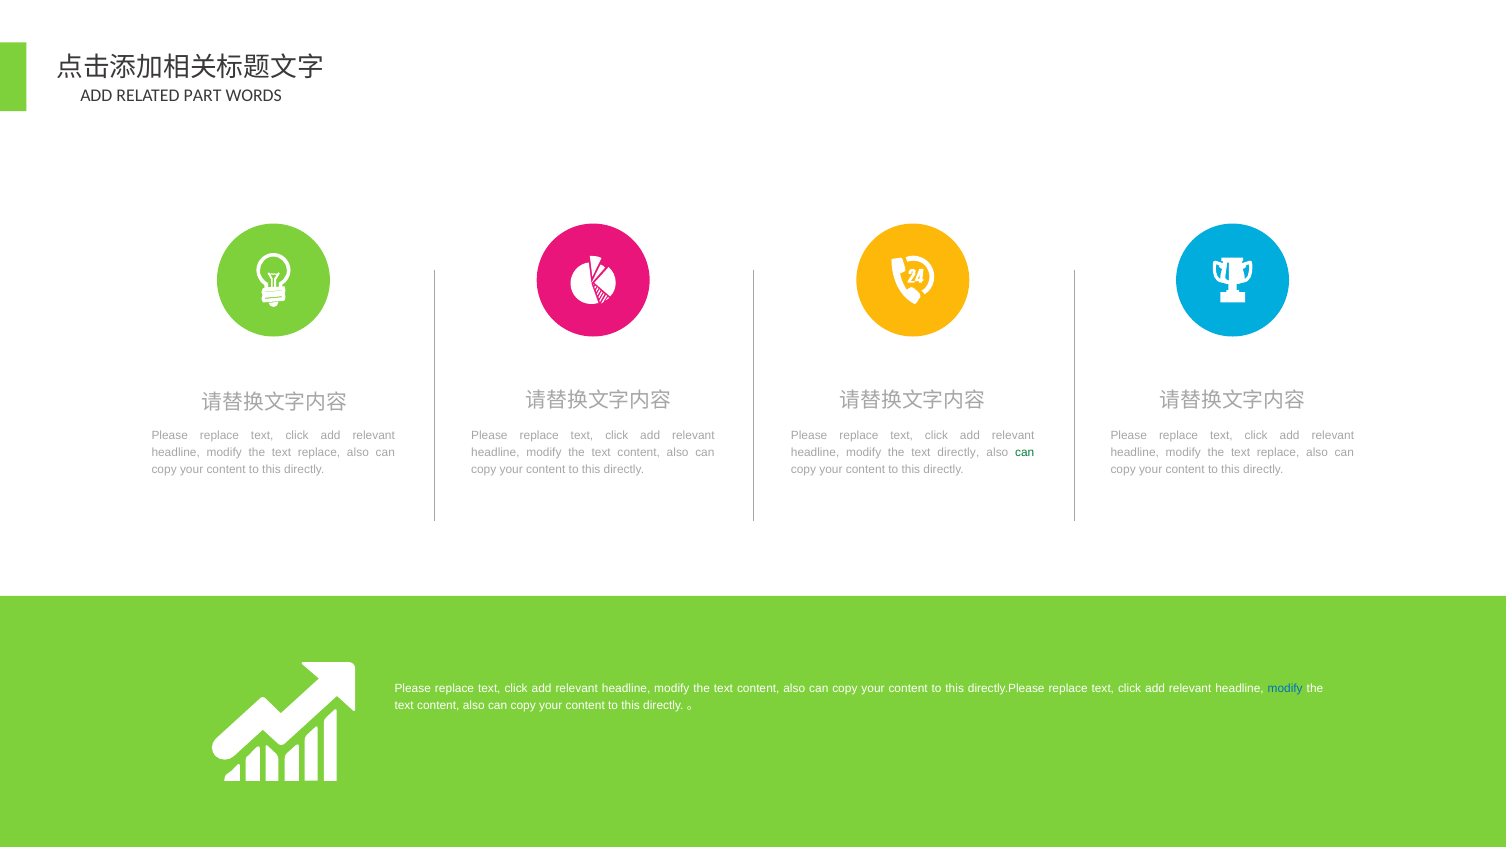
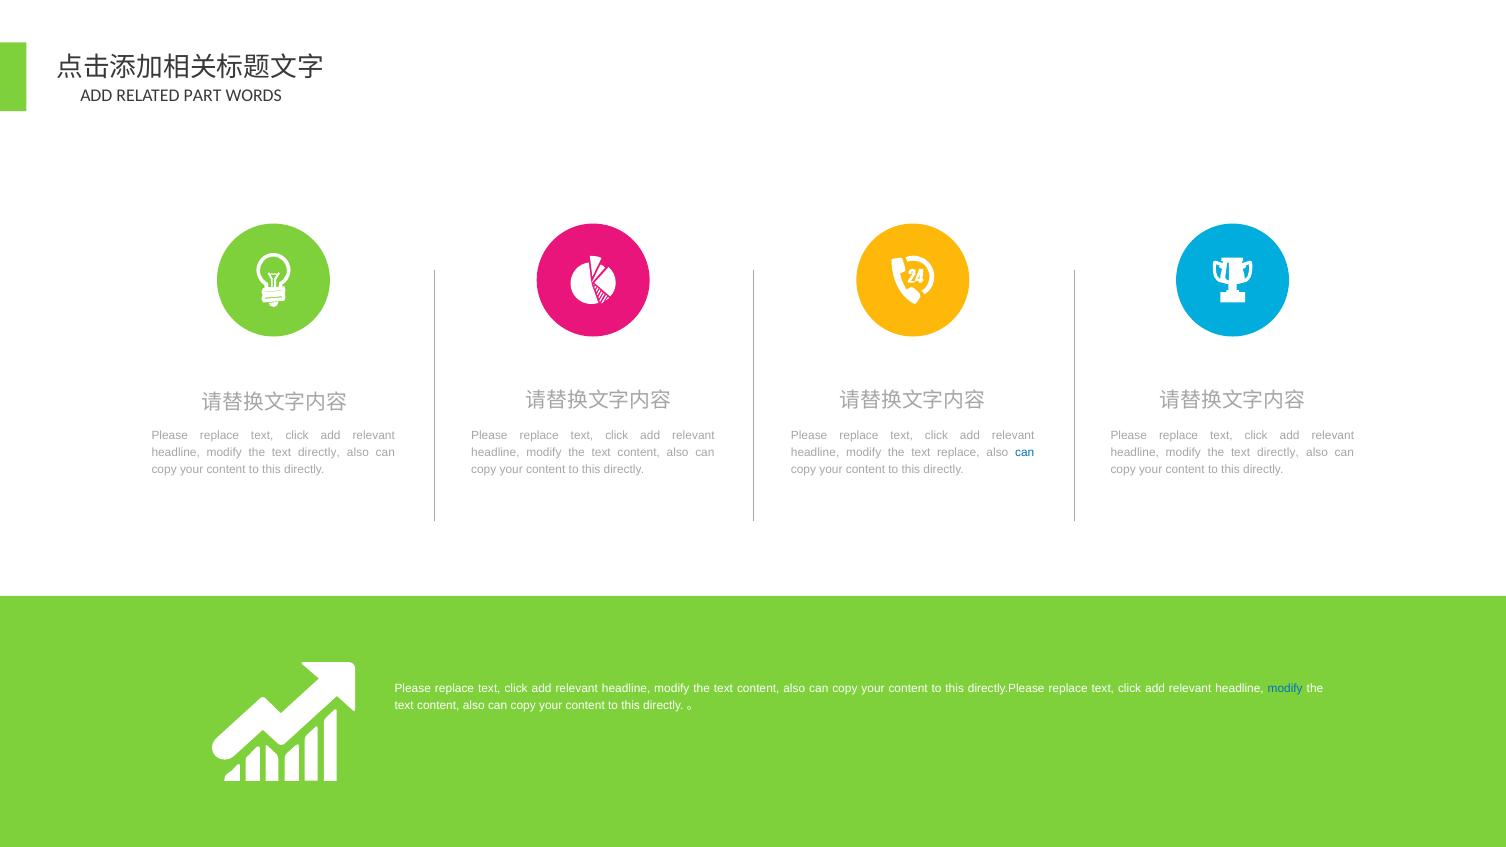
replace: replace -> directly (319, 452)
text directly: directly -> replace (958, 452)
can colour: green -> blue (1025, 452)
replace: replace -> directly (1278, 452)
